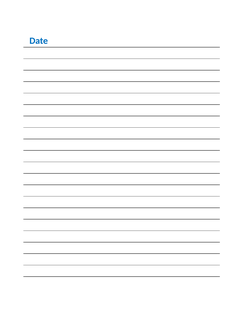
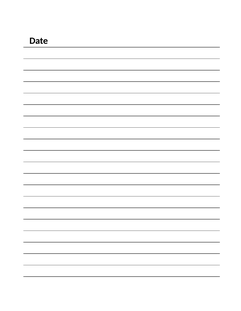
Date colour: blue -> black (39, 41)
